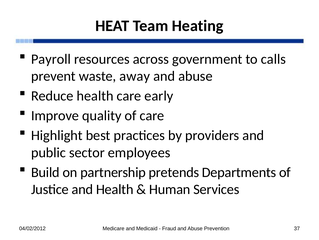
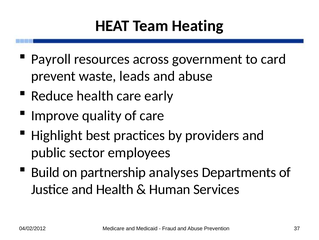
calls: calls -> card (273, 59)
away: away -> leads (135, 76)
pretends: pretends -> analyses (174, 172)
